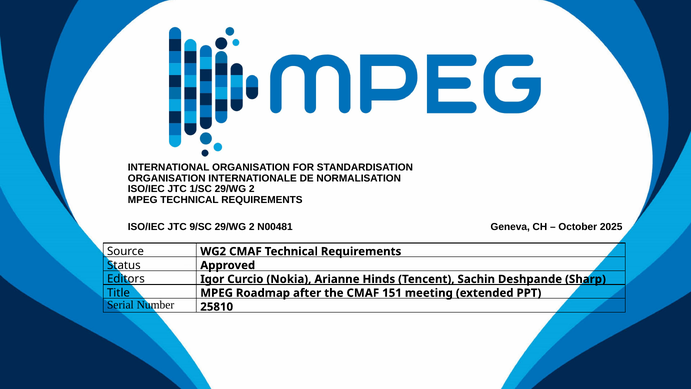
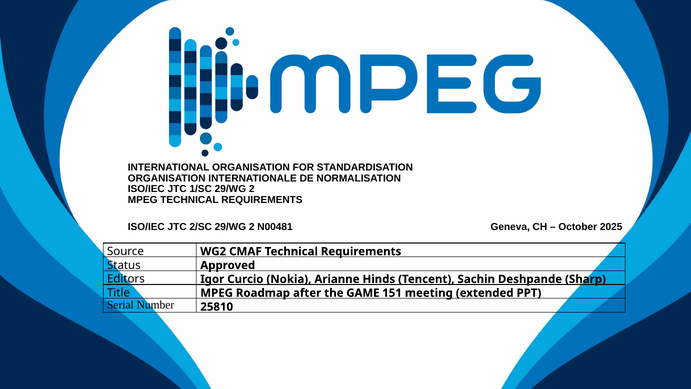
9/SC: 9/SC -> 2/SC (201, 227)
the CMAF: CMAF -> GAME (363, 293)
